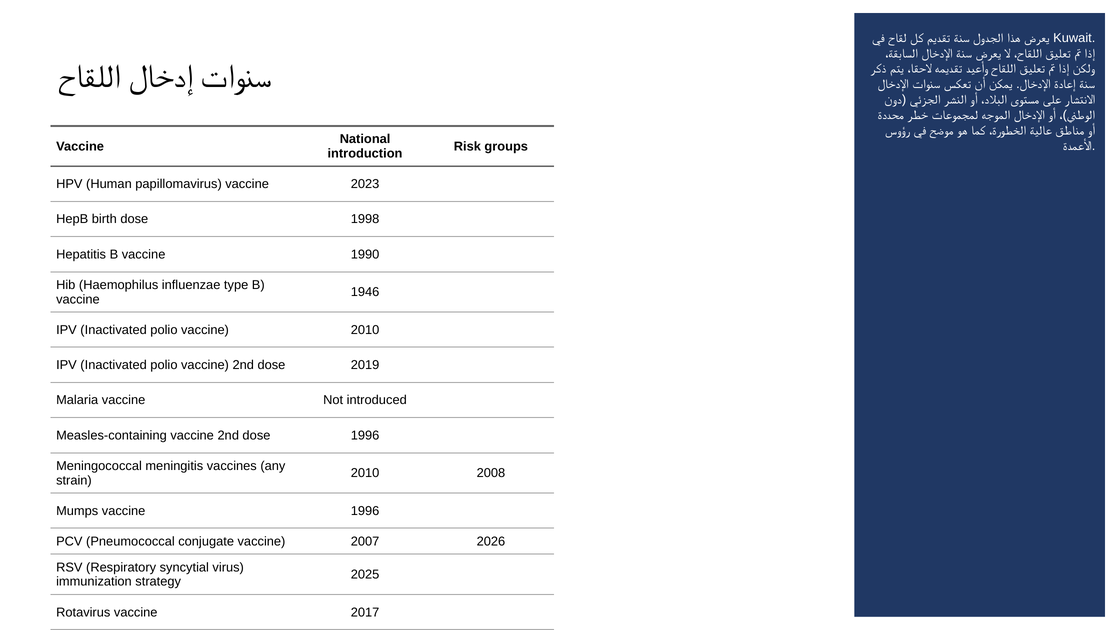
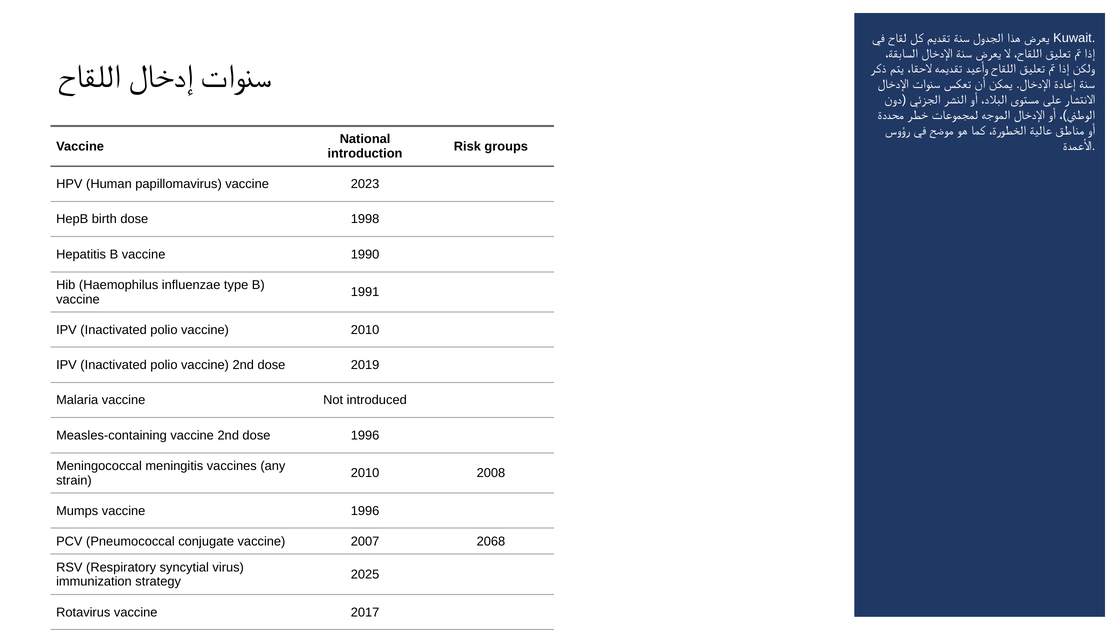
1946: 1946 -> 1991 (365, 292)
2026: 2026 -> 2068 (491, 541)
